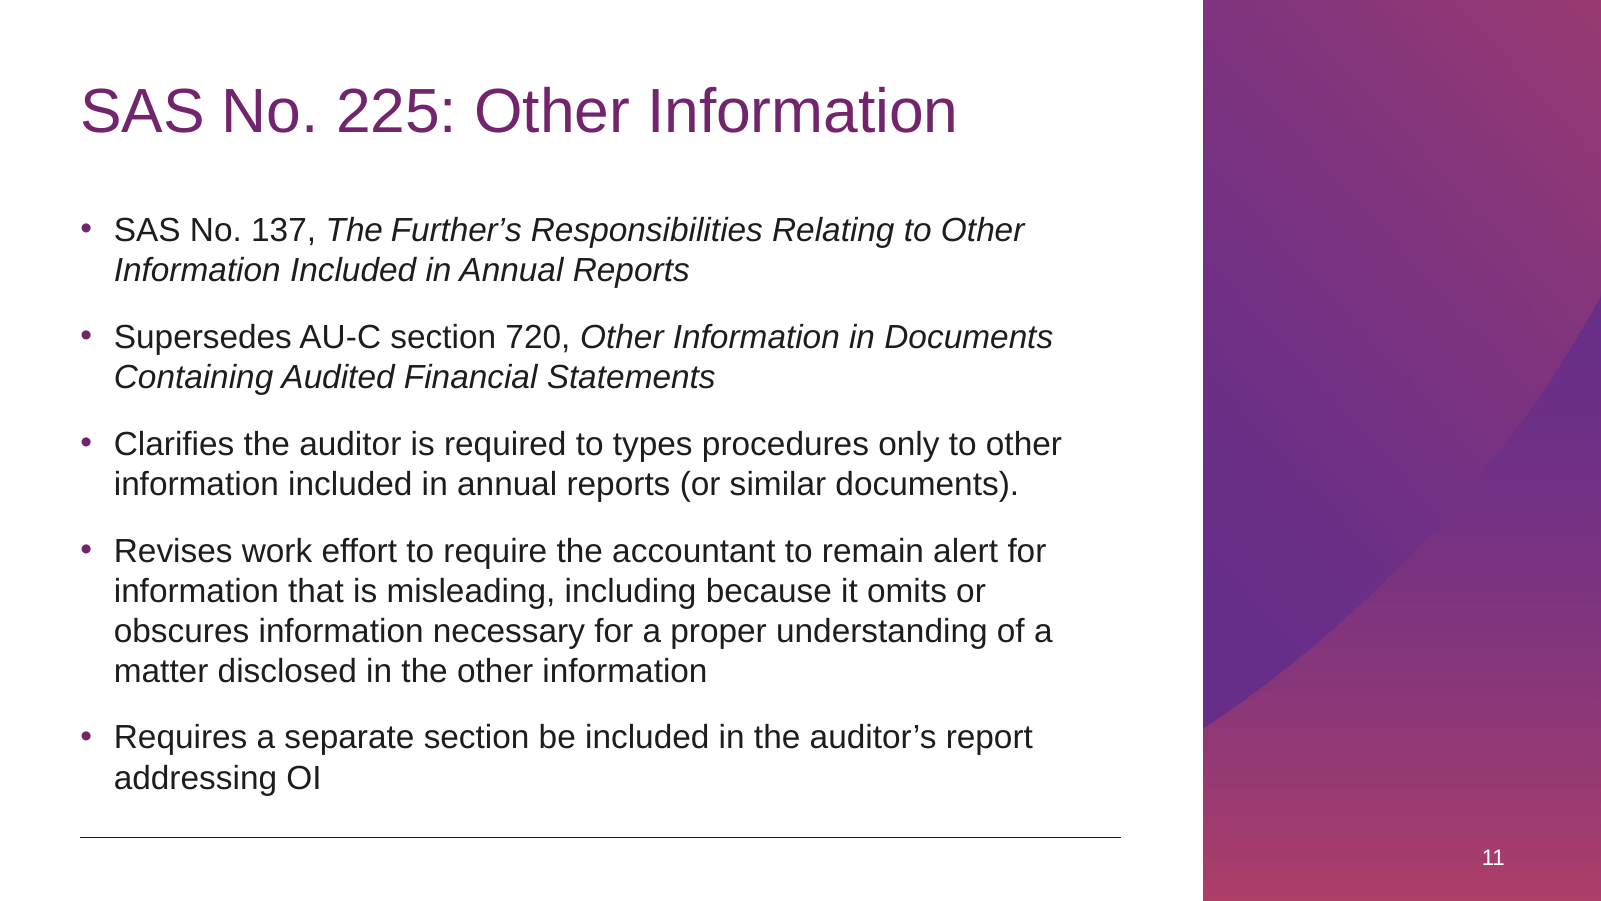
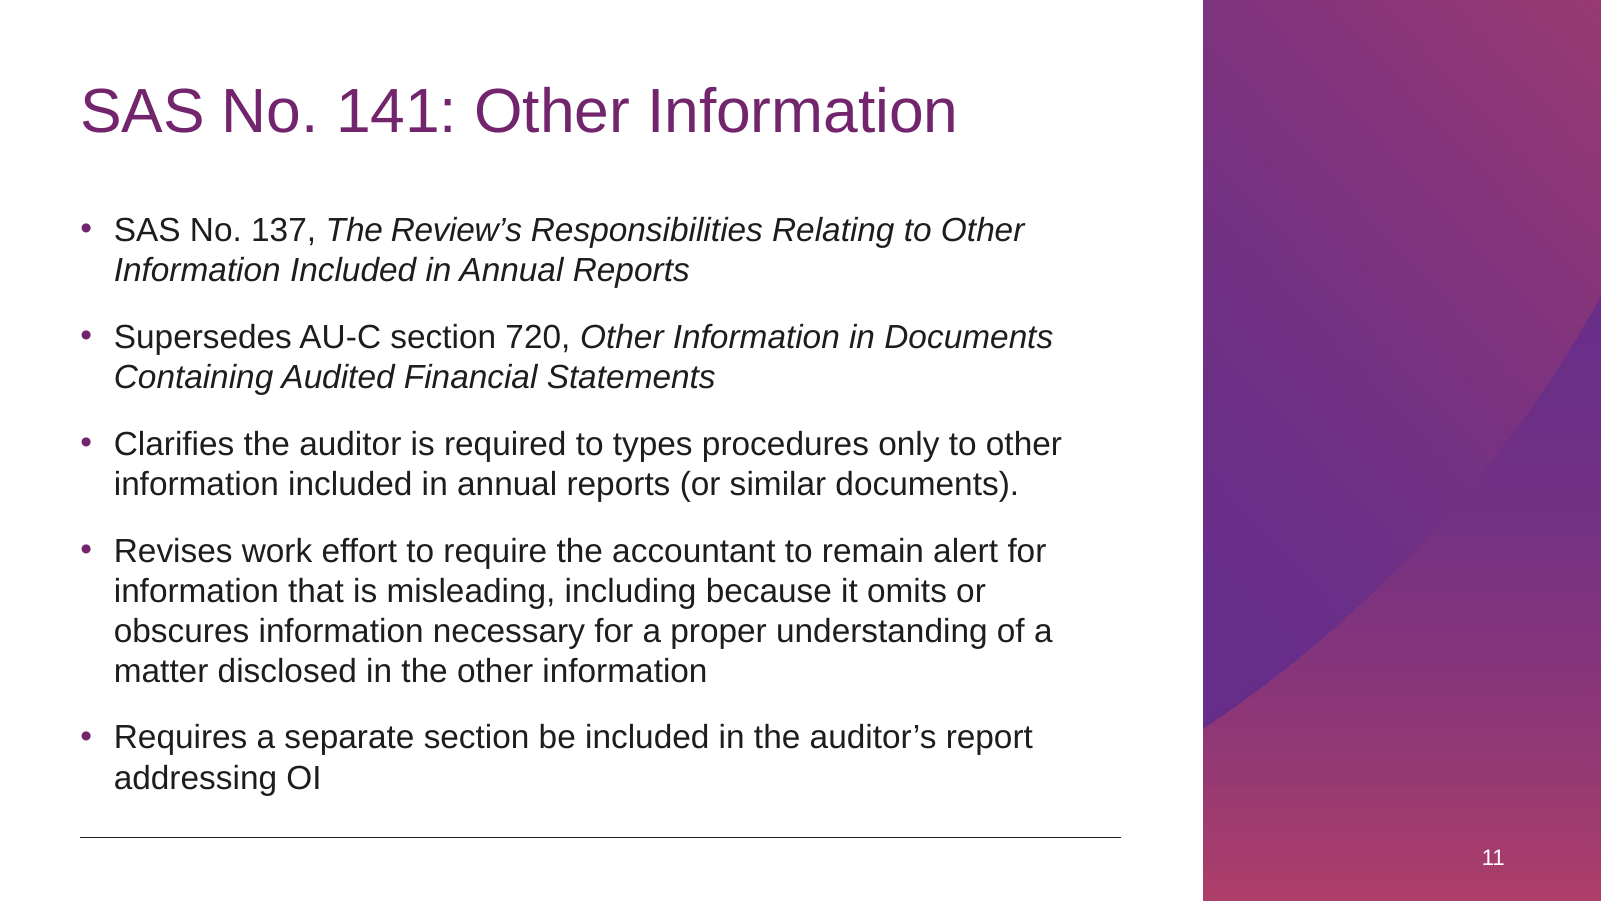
225: 225 -> 141 (397, 112)
Further’s: Further’s -> Review’s (456, 231)
